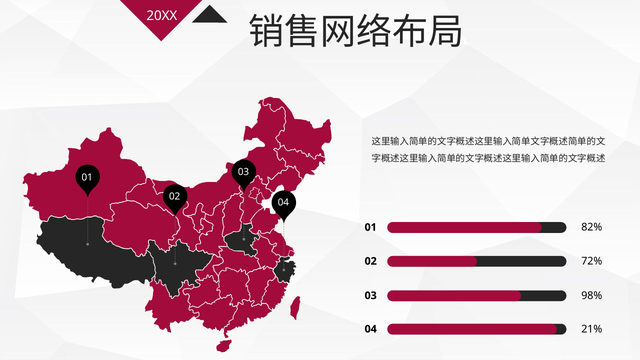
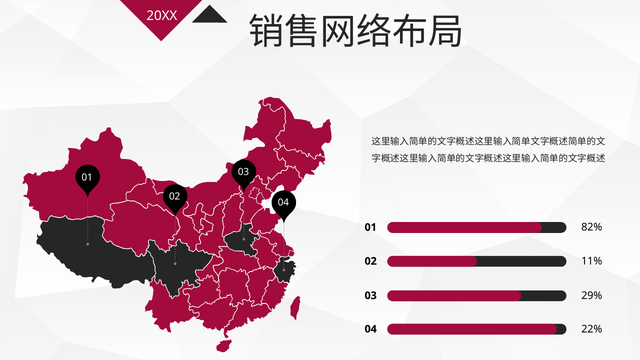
72%: 72% -> 11% (592, 261)
98%: 98% -> 29% (592, 296)
21%: 21% -> 22% (592, 329)
